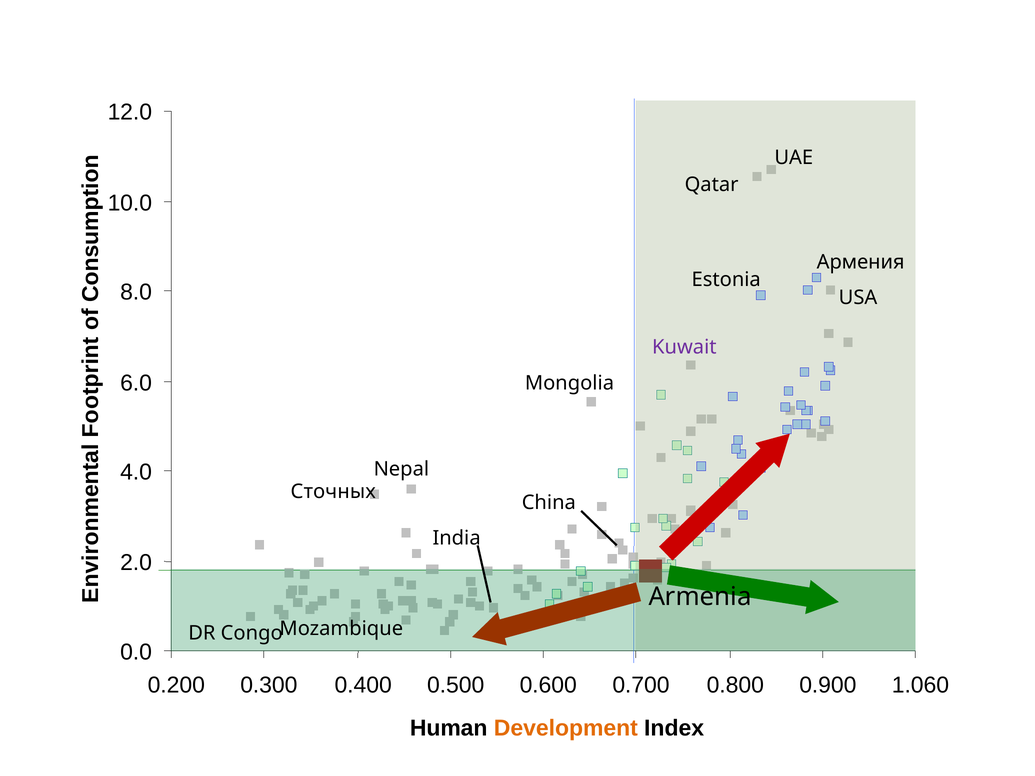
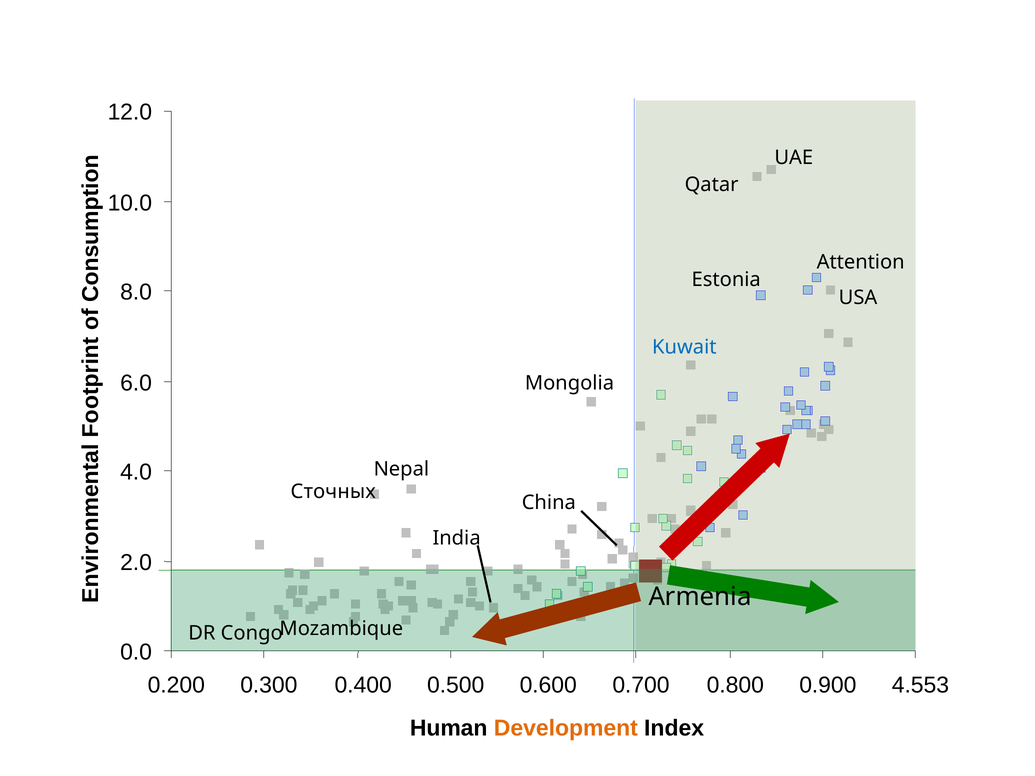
Армения: Армения -> Attention (861, 262)
Kuwait colour: purple -> blue (684, 347)
1.060: 1.060 -> 4.553 (920, 685)
